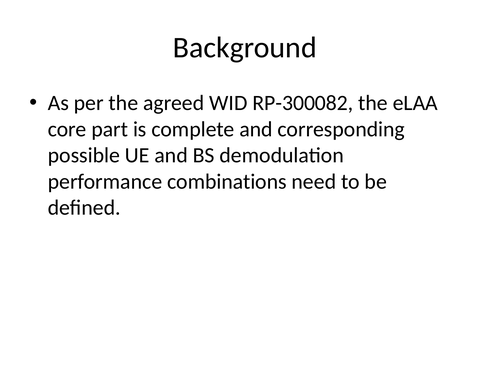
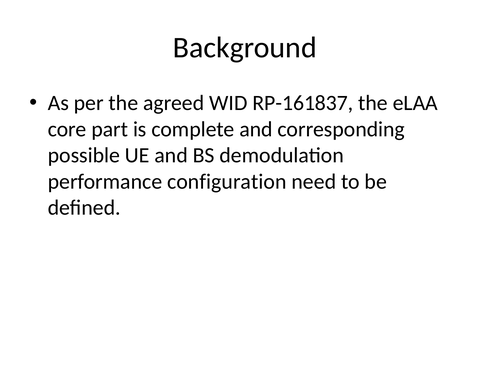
RP-300082: RP-300082 -> RP-161837 (303, 103)
combinations: combinations -> configuration (227, 181)
